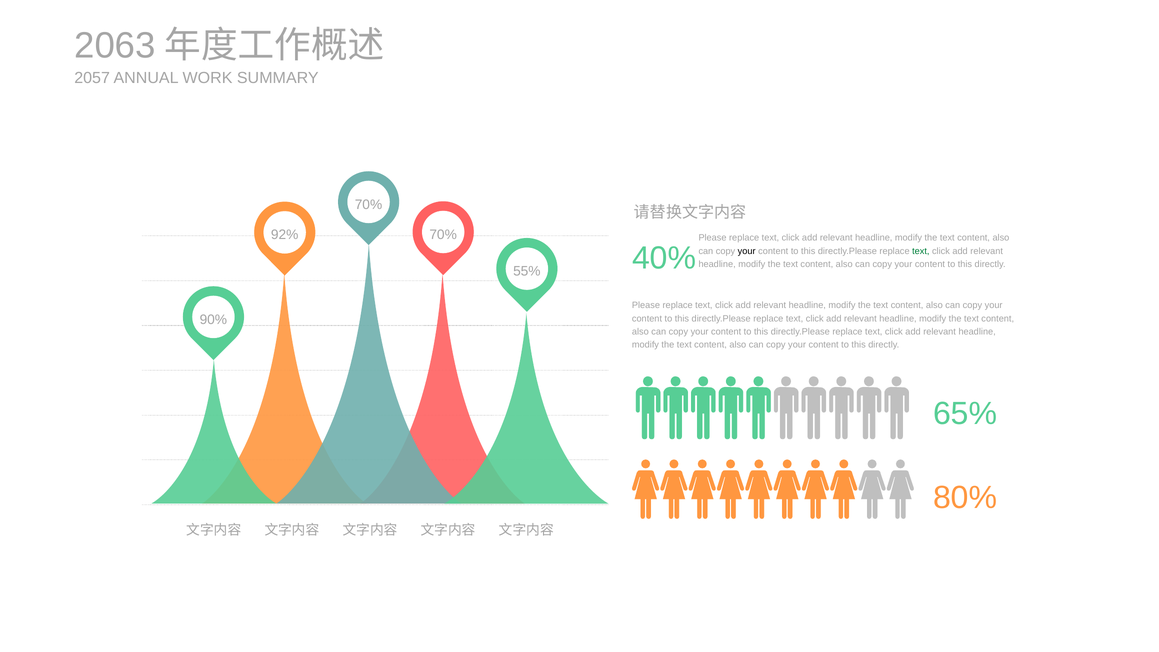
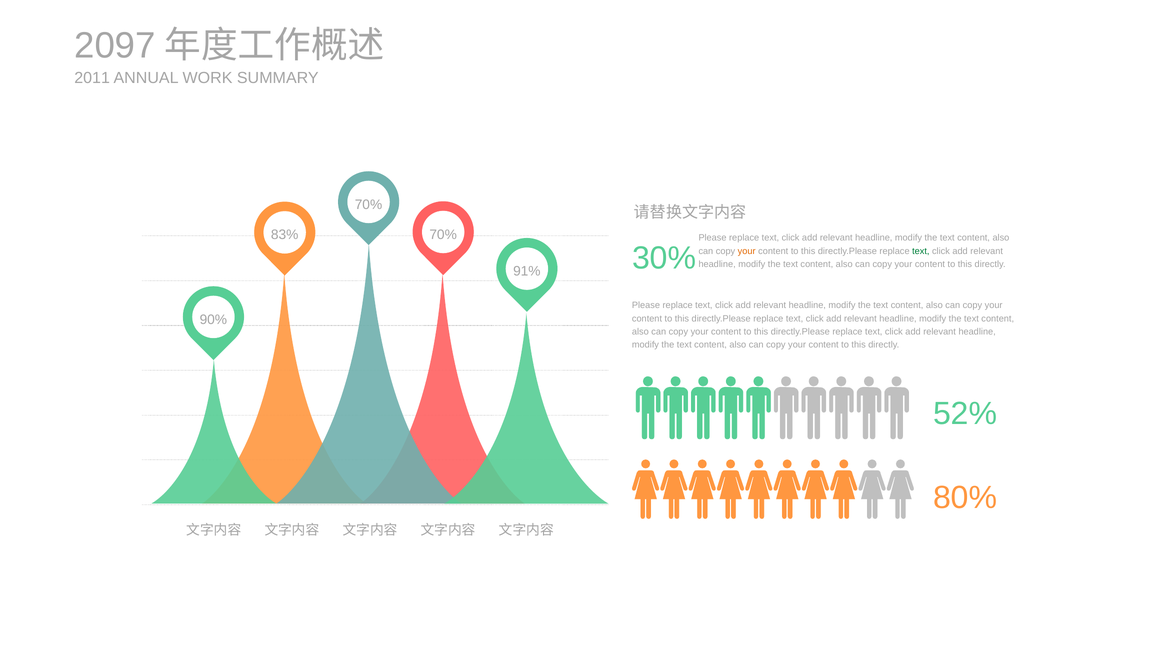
2063: 2063 -> 2097 (115, 46)
2057: 2057 -> 2011 (92, 78)
92%: 92% -> 83% (285, 235)
40%: 40% -> 30% (664, 258)
your colour: black -> orange (747, 251)
55%: 55% -> 91% (527, 271)
65%: 65% -> 52% (965, 414)
